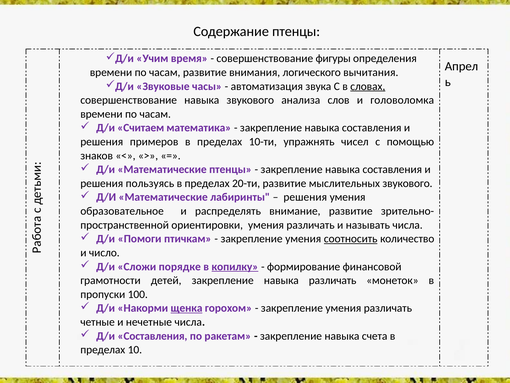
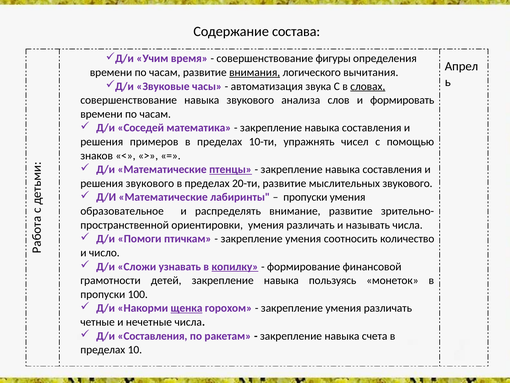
Содержание птенцы: птенцы -> состава (296, 32)
внимания underline: none -> present (255, 72)
головоломка: головоломка -> формировать (402, 100)
Считаем: Считаем -> Соседей (141, 128)
птенцы underline: none -> present (231, 169)
решения пользуясь: пользуясь -> звукового (150, 183)
решения: решения -> пропуски (305, 197)
соотносить underline: present -> none (351, 239)
порядке: порядке -> узнавать (180, 266)
навыка различать: различать -> пользуясь (333, 280)
